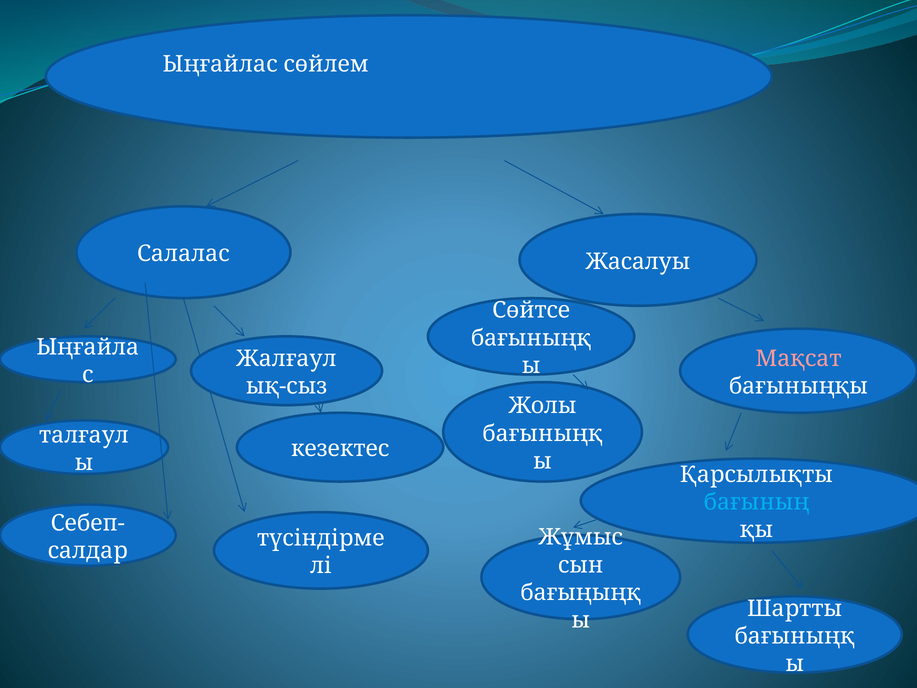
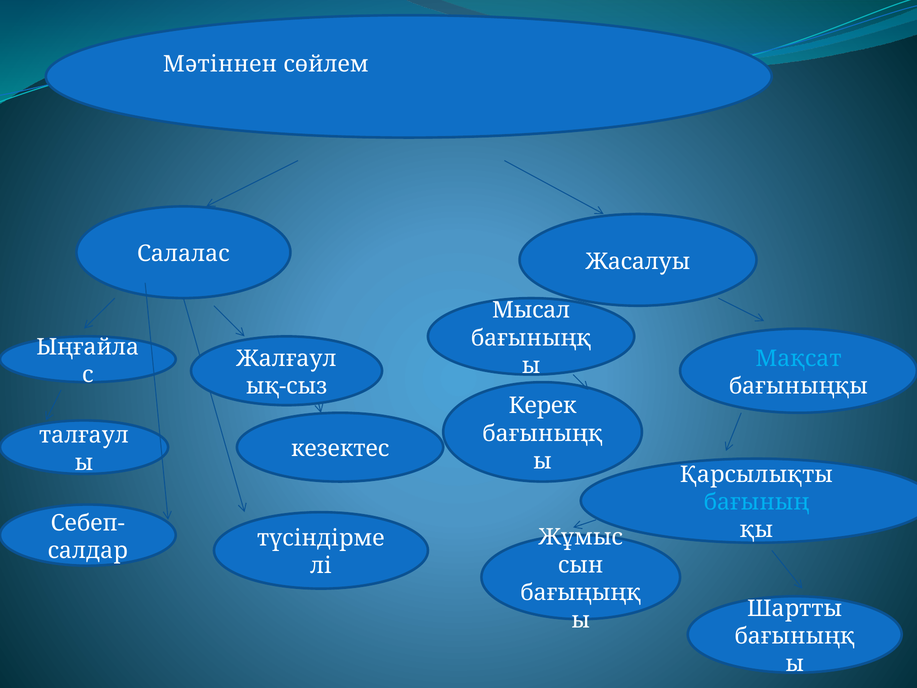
Ыңғайлас: Ыңғайлас -> Мәтіннен (220, 64)
Сөйтсе: Сөйтсе -> Мысал (531, 310)
Мақсат colour: pink -> light blue (798, 358)
Жолы: Жолы -> Керек (543, 406)
